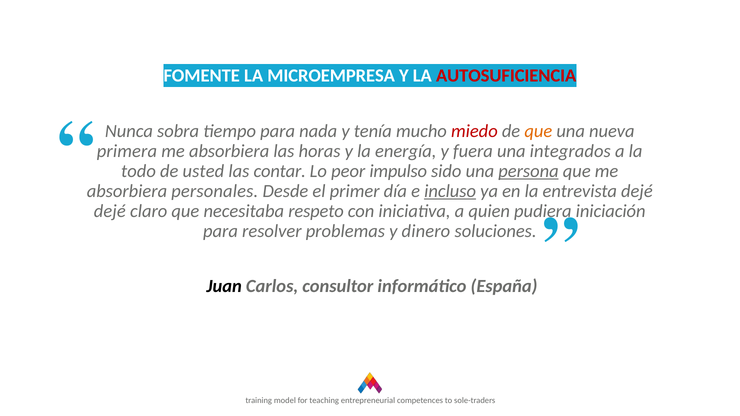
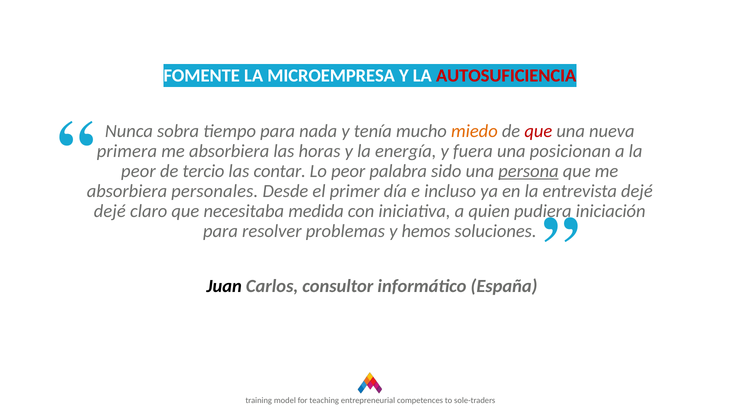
miedo colour: red -> orange (474, 131)
que colour: orange -> red (538, 131)
integrados: integrados -> posicionan (570, 151)
todo: todo -> peor (138, 171)
usted: usted -> tercio (204, 171)
impulso: impulso -> palabra (398, 171)
incluso underline: present -> none (450, 191)
respeto: respeto -> medida (316, 211)
dinero: dinero -> hemos (426, 231)
